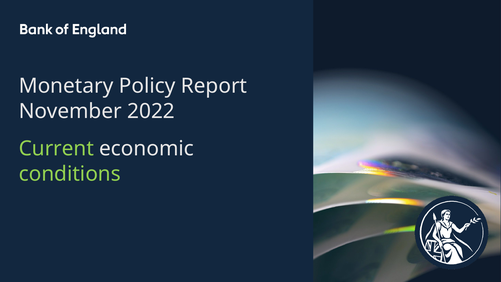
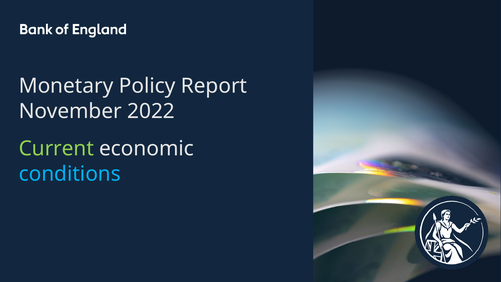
conditions colour: light green -> light blue (70, 174)
